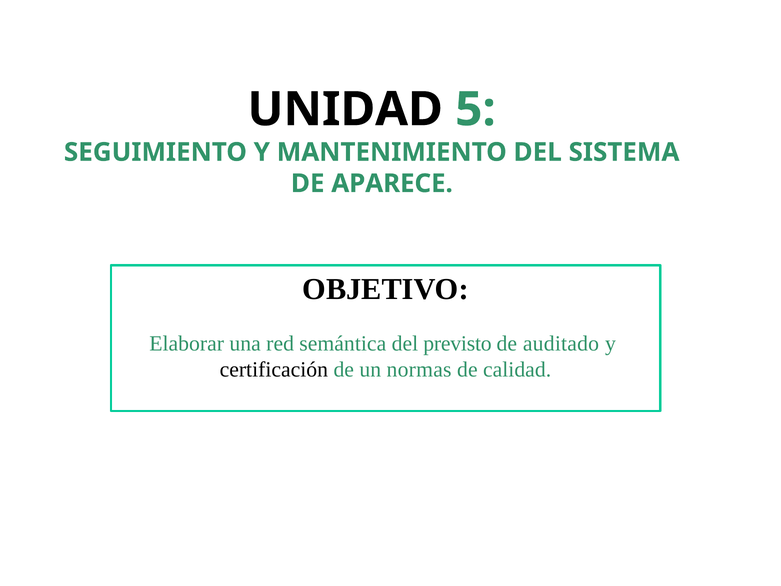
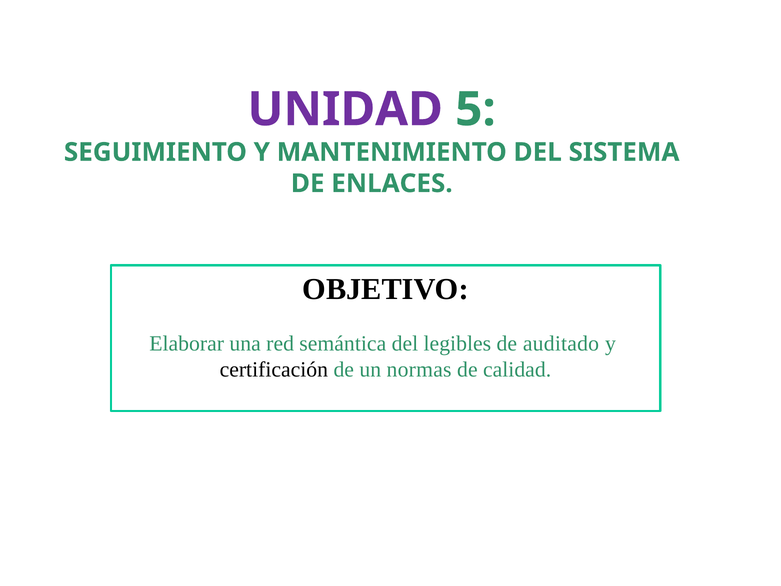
UNIDAD colour: black -> purple (345, 109)
APARECE: APARECE -> ENLACES (392, 183)
previsto: previsto -> legibles (457, 343)
